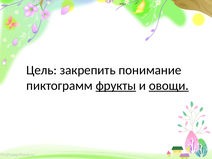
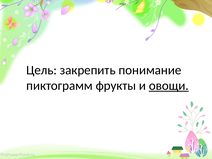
фрукты underline: present -> none (116, 86)
